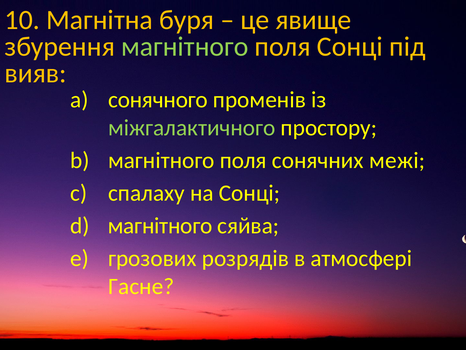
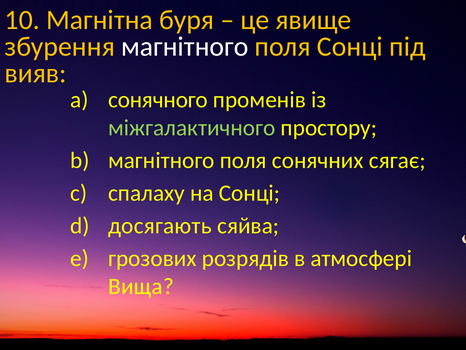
магнітного colour: light green -> white (185, 47)
межі: межі -> сягає (397, 160)
магнітного: магнітного -> досягають (160, 225)
Гасне: Гасне -> Вища (141, 286)
